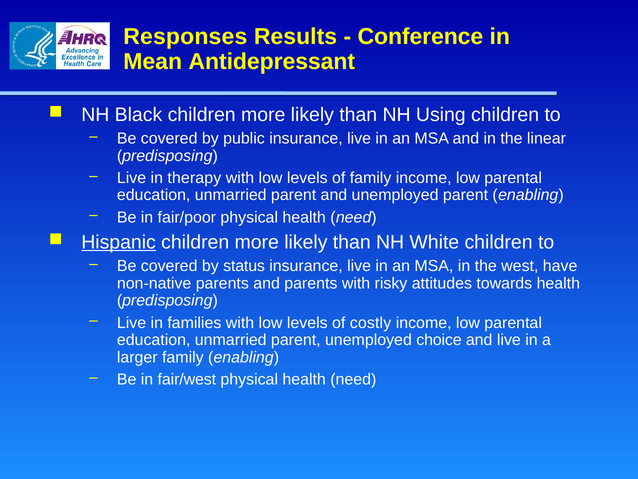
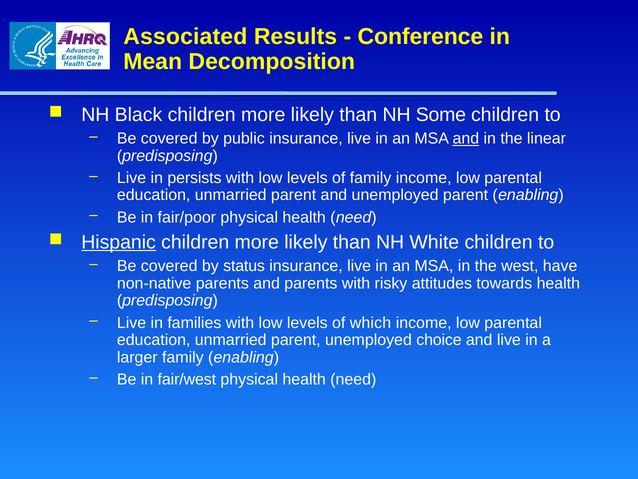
Responses: Responses -> Associated (185, 37)
Antidepressant: Antidepressant -> Decomposition (272, 61)
Using: Using -> Some (441, 115)
and underline: none -> present (466, 138)
therapy: therapy -> persists (194, 178)
costly: costly -> which (370, 322)
